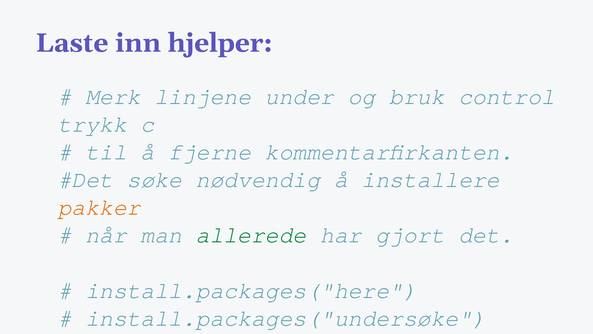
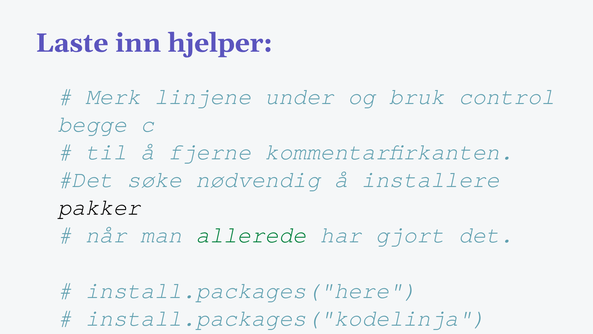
trykk: trykk -> begge (92, 124)
pakker colour: orange -> black (99, 207)
install.packages("undersøke: install.packages("undersøke -> install.packages("kodelinja (286, 318)
